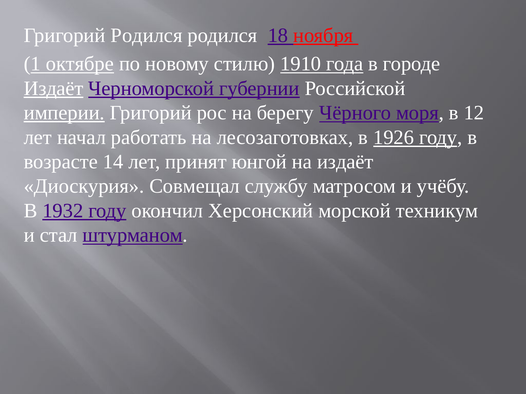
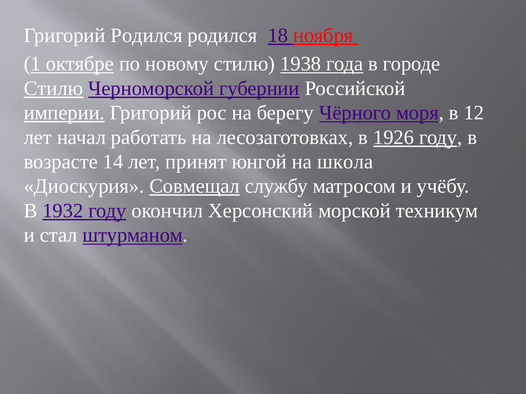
1910: 1910 -> 1938 (301, 64)
Издаёт: Издаёт -> Стилю (53, 88)
на издаёт: издаёт -> школа (345, 162)
Совмещал underline: none -> present (195, 186)
